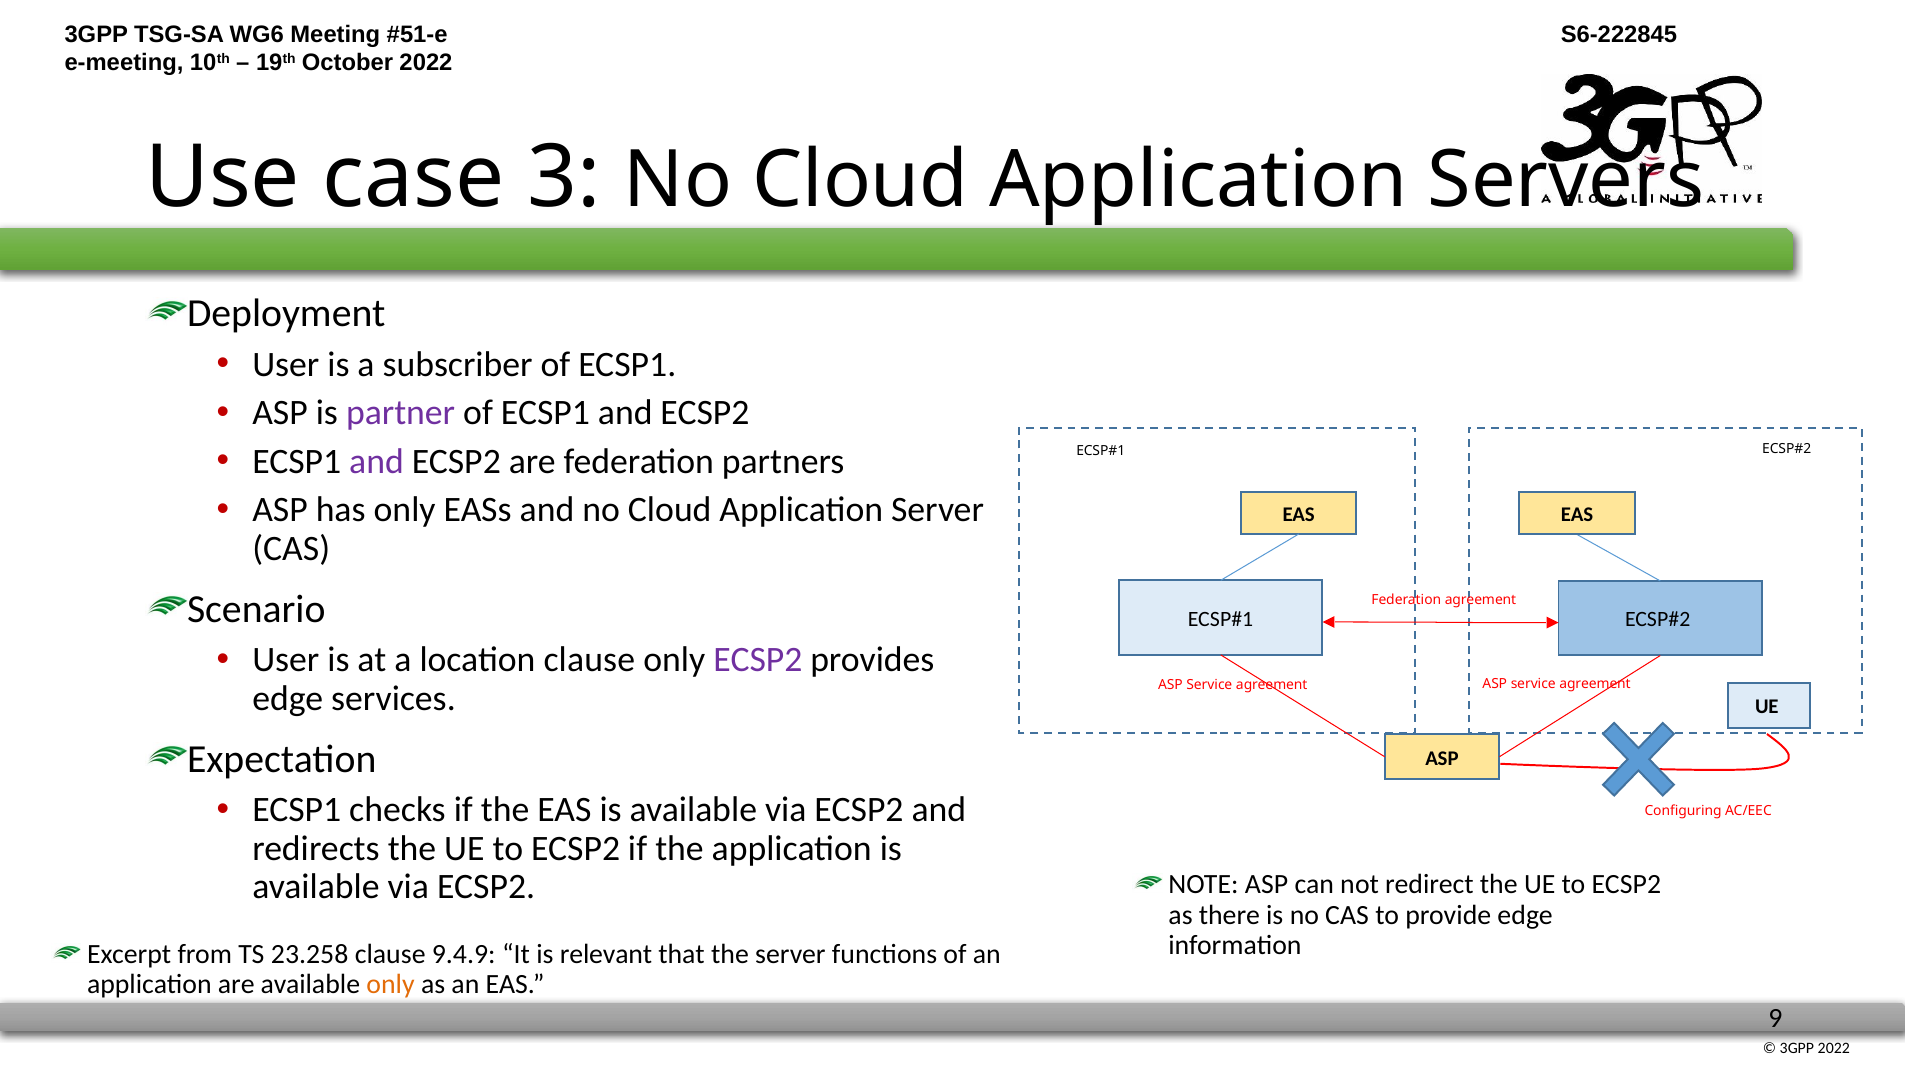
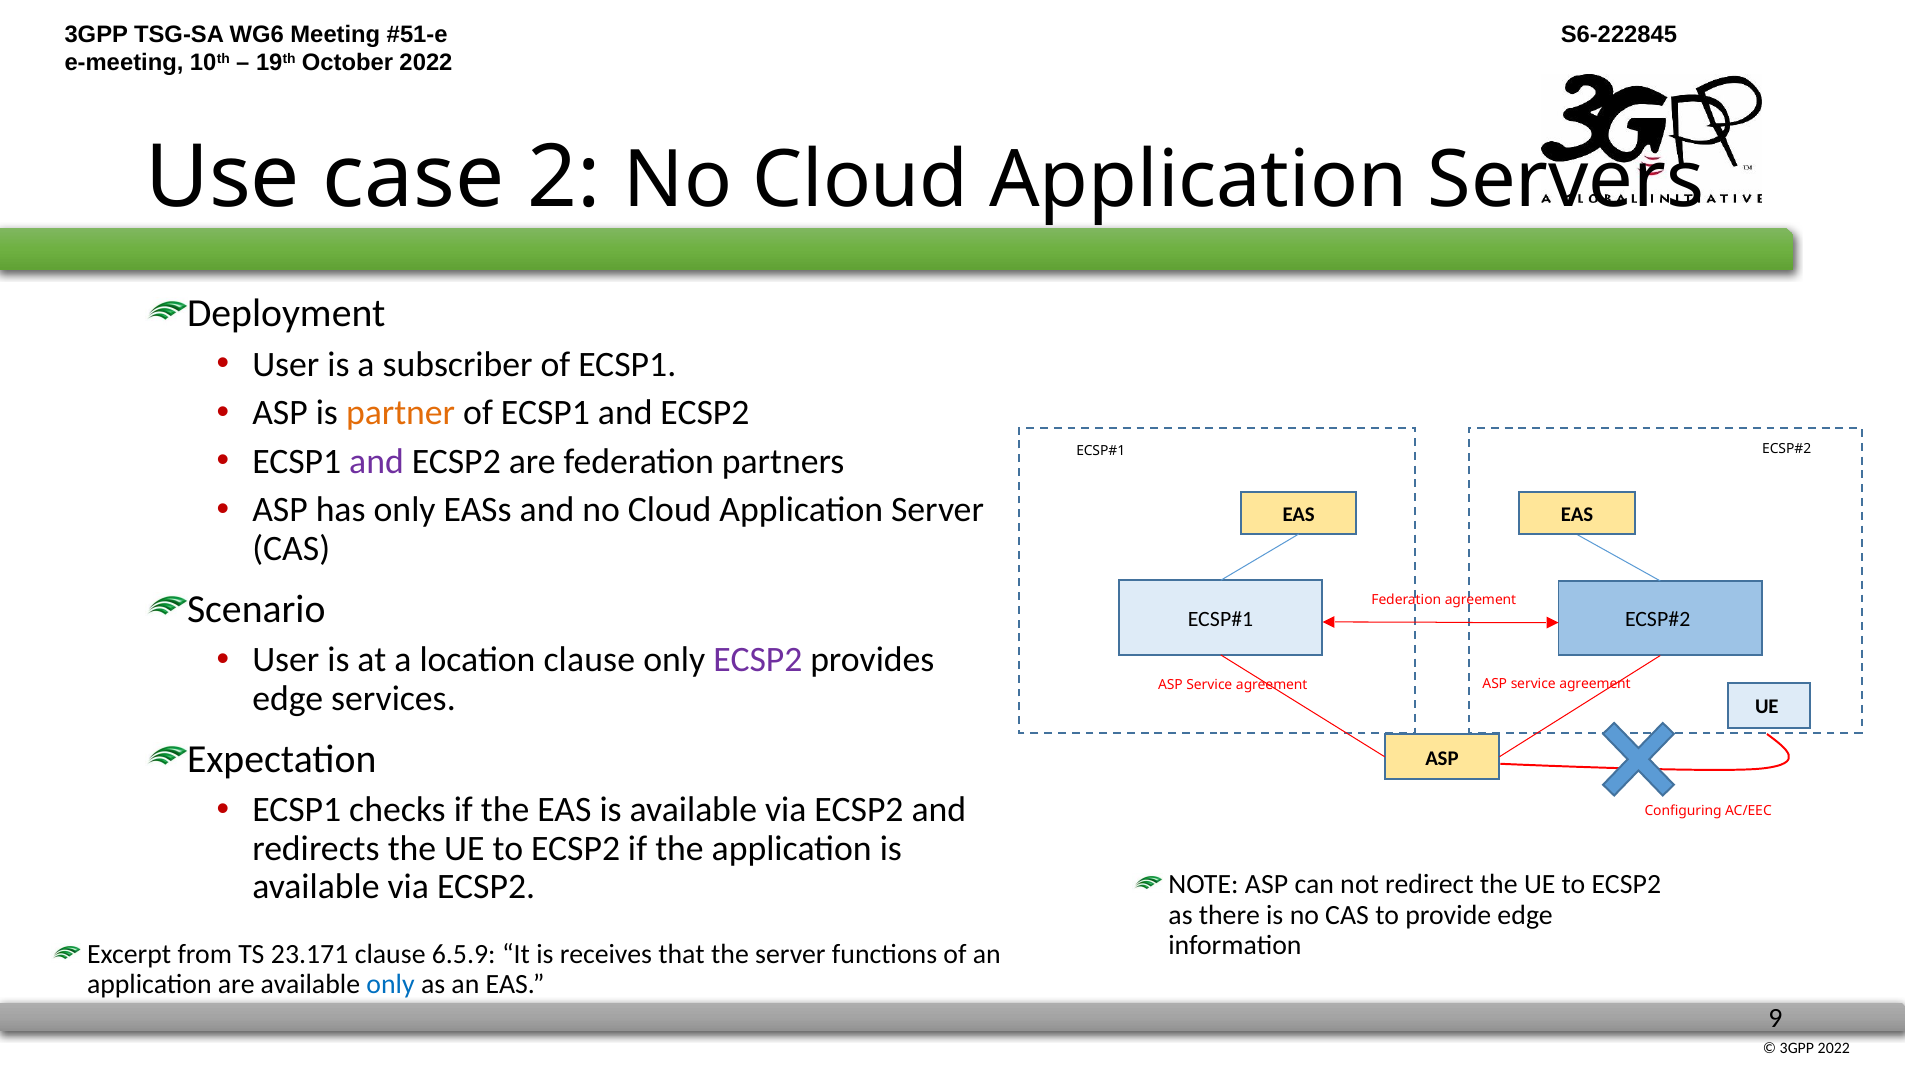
3: 3 -> 2 (564, 177)
partner colour: purple -> orange (401, 413)
23.258: 23.258 -> 23.171 (310, 954)
9.4.9: 9.4.9 -> 6.5.9 (464, 954)
relevant: relevant -> receives (606, 954)
only colour: orange -> blue (390, 984)
